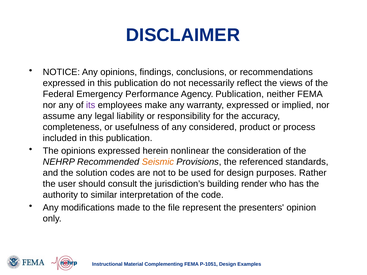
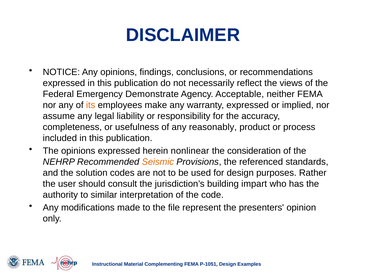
Performance: Performance -> Demonstrate (152, 94)
Agency Publication: Publication -> Acceptable (240, 94)
its colour: purple -> orange (91, 105)
considered: considered -> reasonably (213, 127)
render: render -> impart (254, 184)
